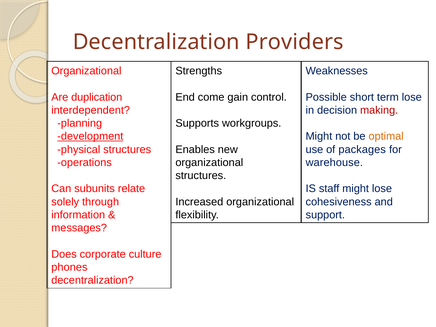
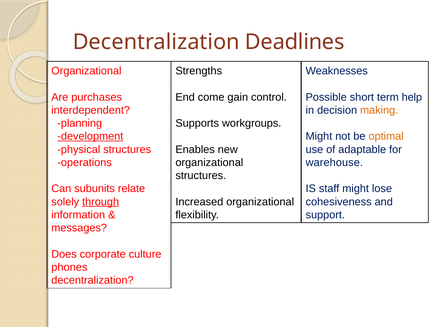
Providers: Providers -> Deadlines (295, 42)
duplication: duplication -> purchases (97, 97)
term lose: lose -> help (412, 97)
making colour: red -> orange (379, 110)
packages: packages -> adaptable (362, 149)
through underline: none -> present (101, 202)
